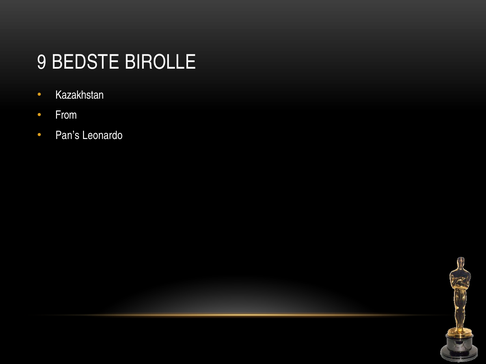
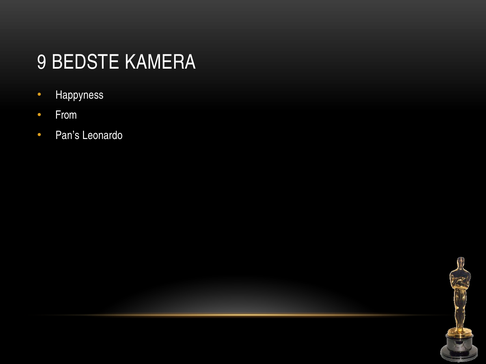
BIROLLE: BIROLLE -> KAMERA (160, 62)
Kazakhstan: Kazakhstan -> Happyness (80, 95)
